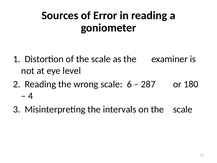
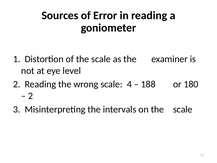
6: 6 -> 4 (129, 84)
287: 287 -> 188 (148, 84)
4: 4 -> 2 (31, 96)
